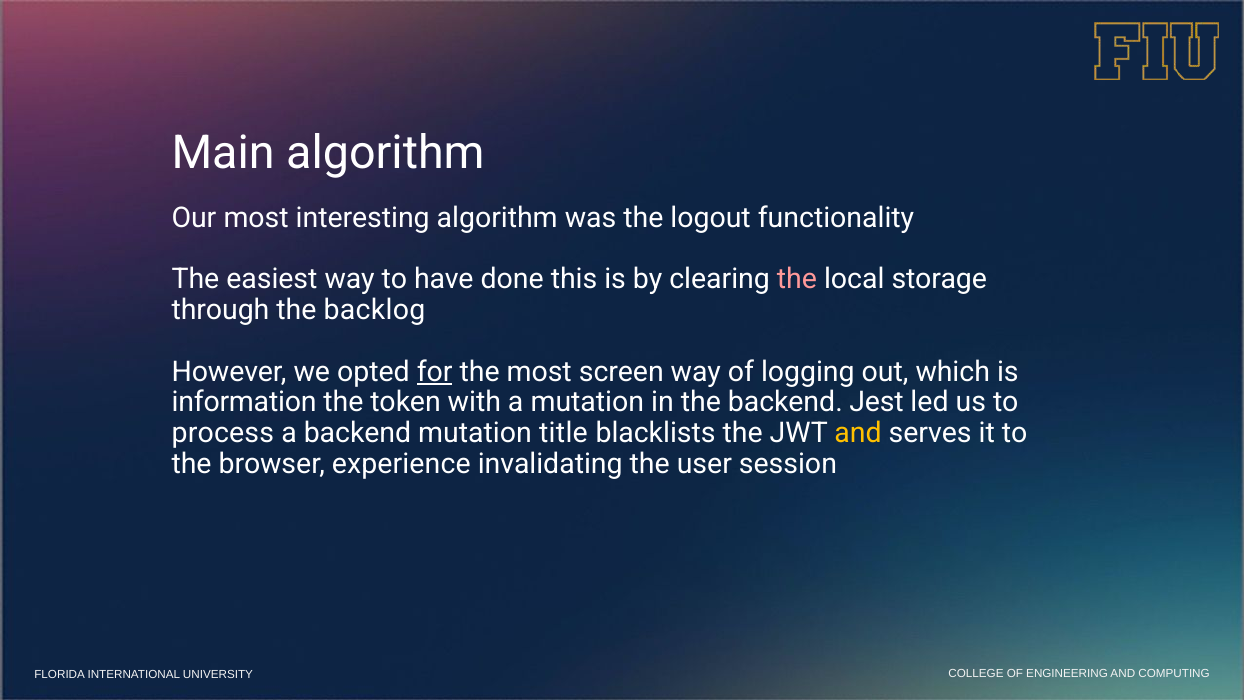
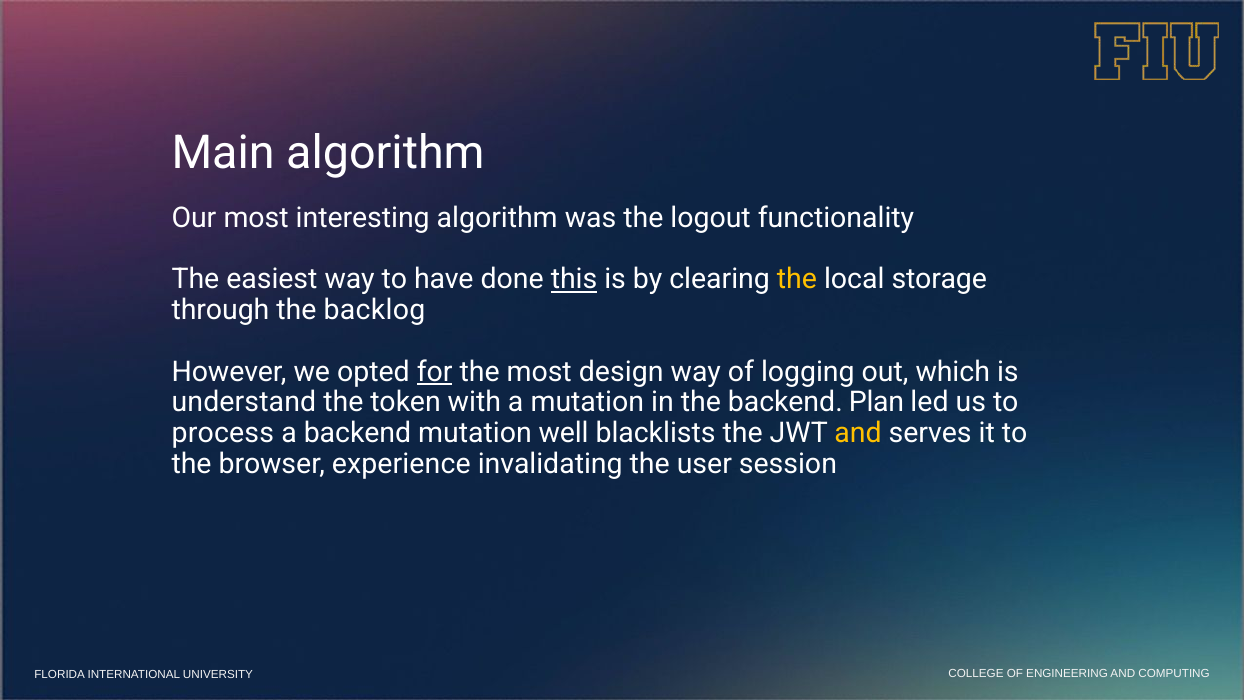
this underline: none -> present (574, 279)
the colour: pink -> yellow (797, 279)
screen: screen -> design (621, 372)
information: information -> understand (244, 403)
Jest: Jest -> Plan (877, 403)
title: title -> well (564, 433)
